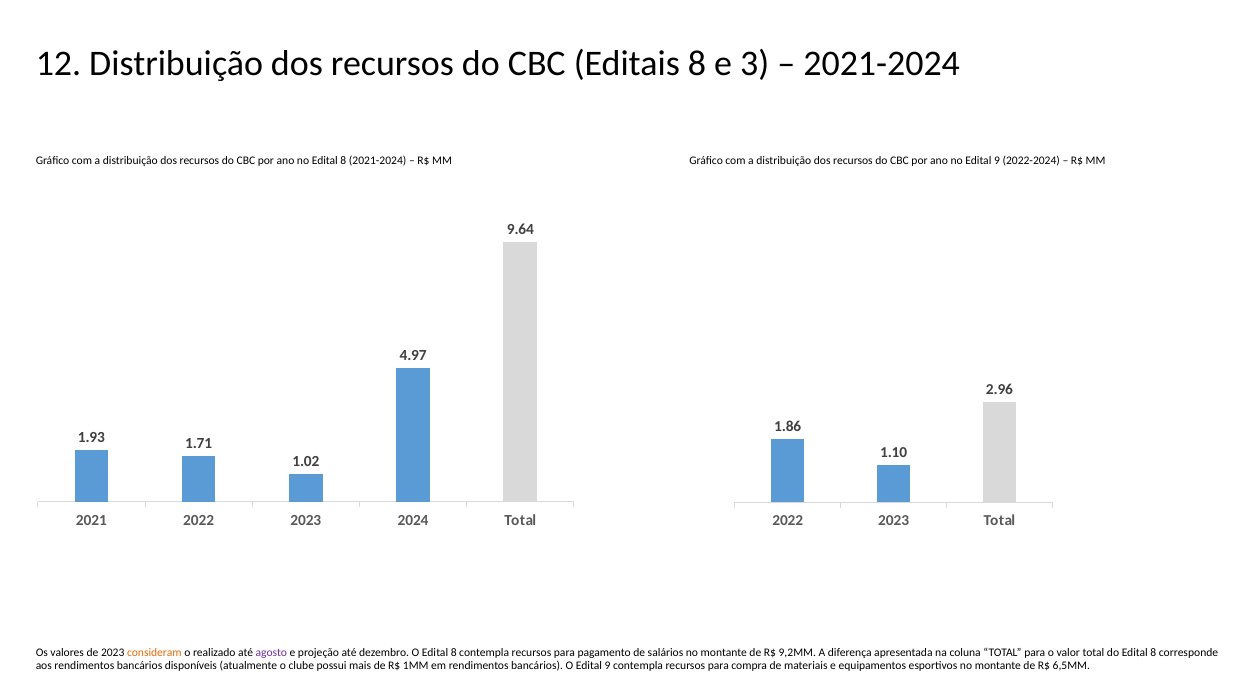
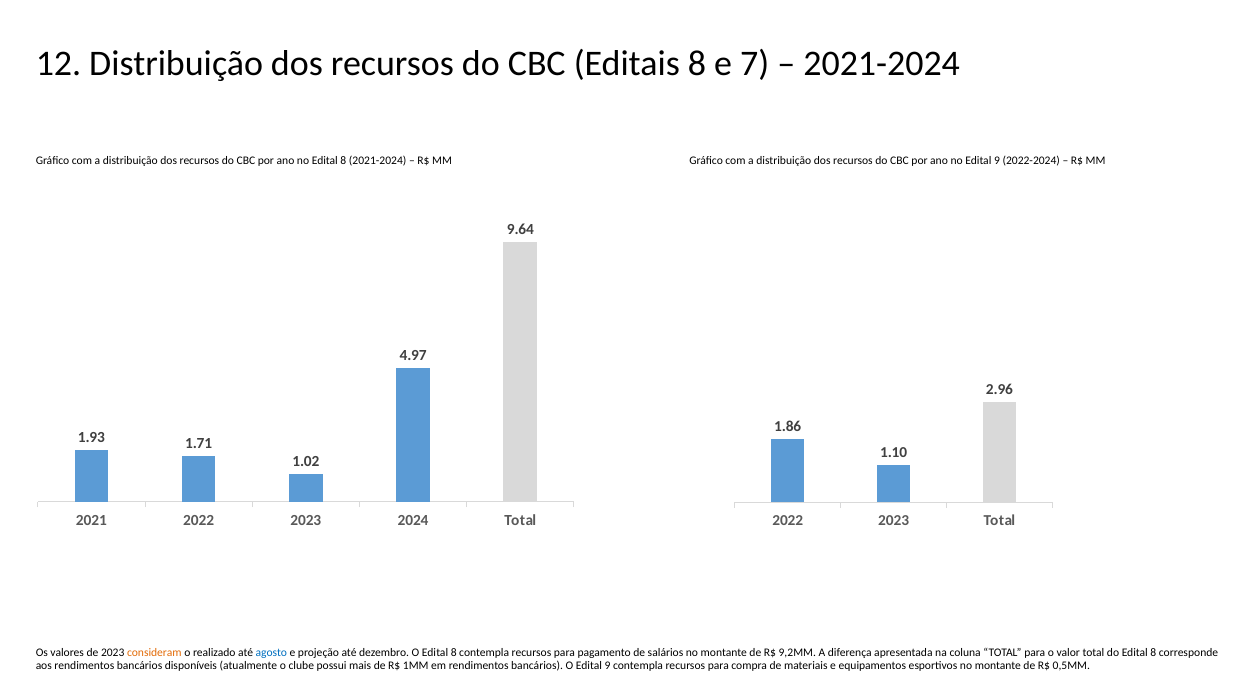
3: 3 -> 7 (755, 63)
agosto colour: purple -> blue (271, 652)
6,5MM: 6,5MM -> 0,5MM (1071, 666)
